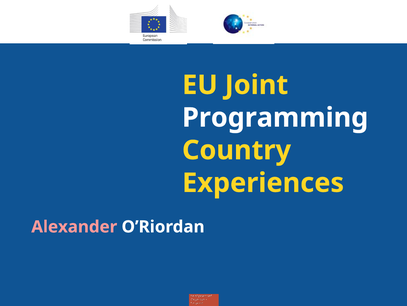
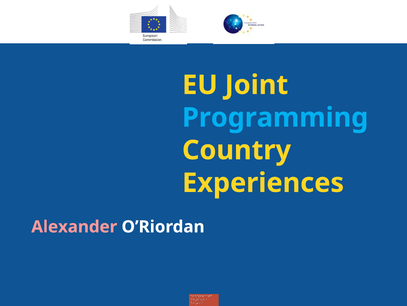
Programming colour: white -> light blue (275, 117)
